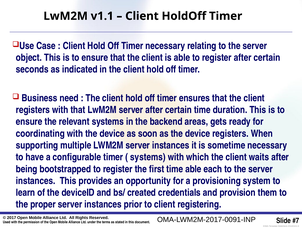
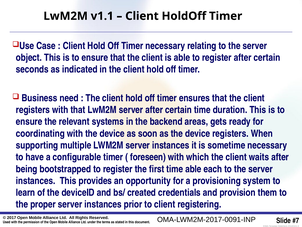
systems: systems -> foreseen (148, 157)
